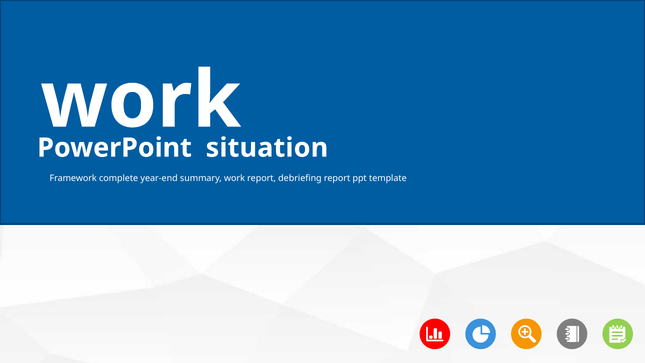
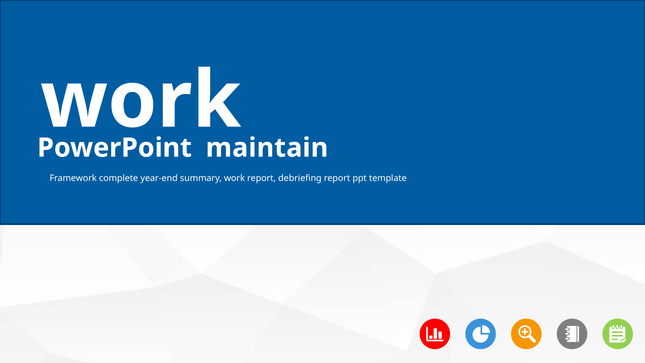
situation: situation -> maintain (267, 148)
